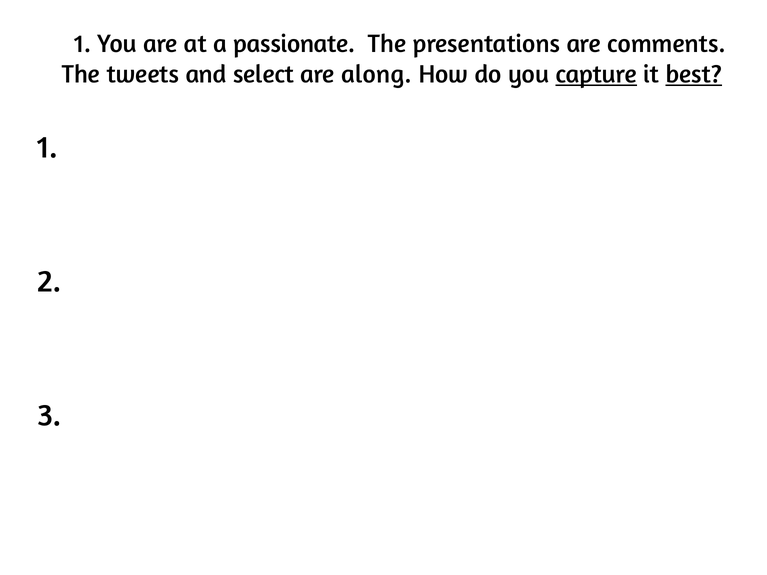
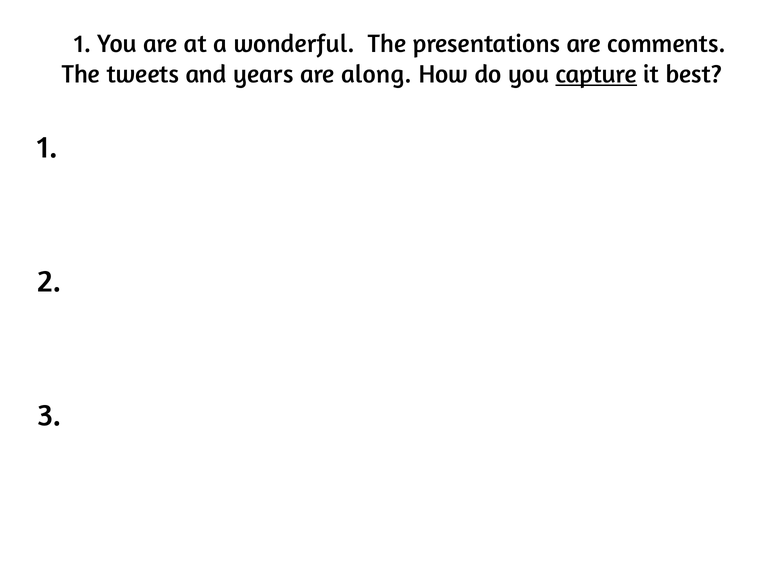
passionate: passionate -> wonderful (294, 44)
select: select -> years (263, 75)
best underline: present -> none (694, 75)
